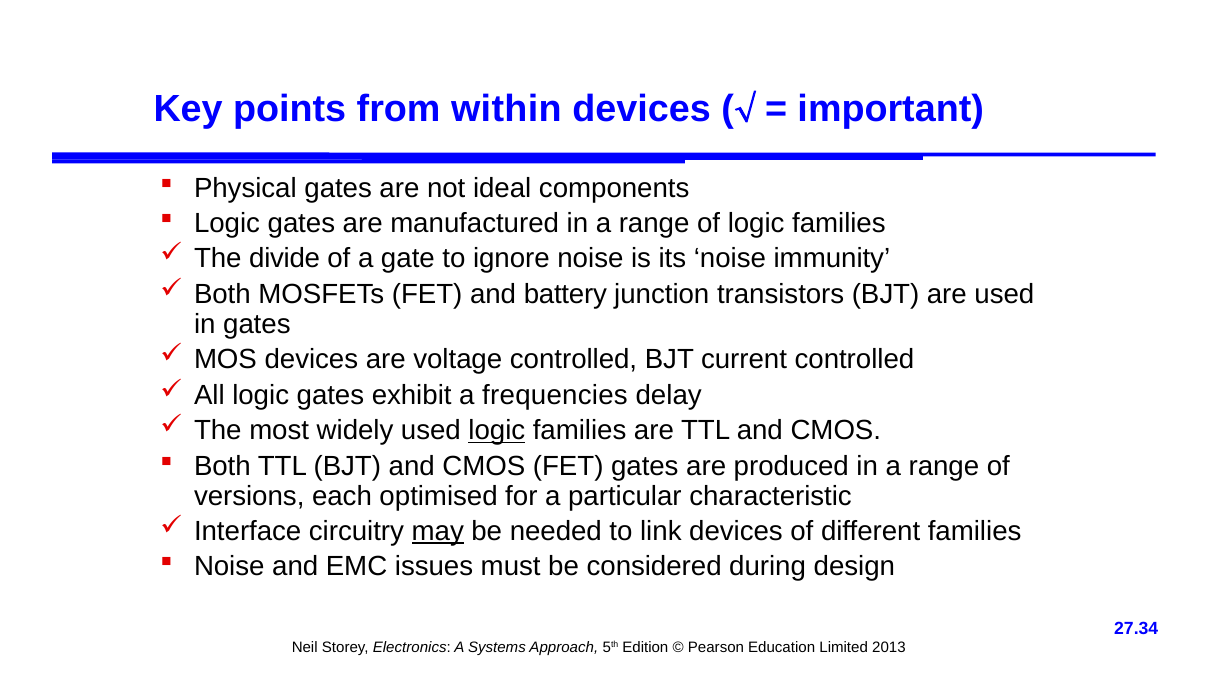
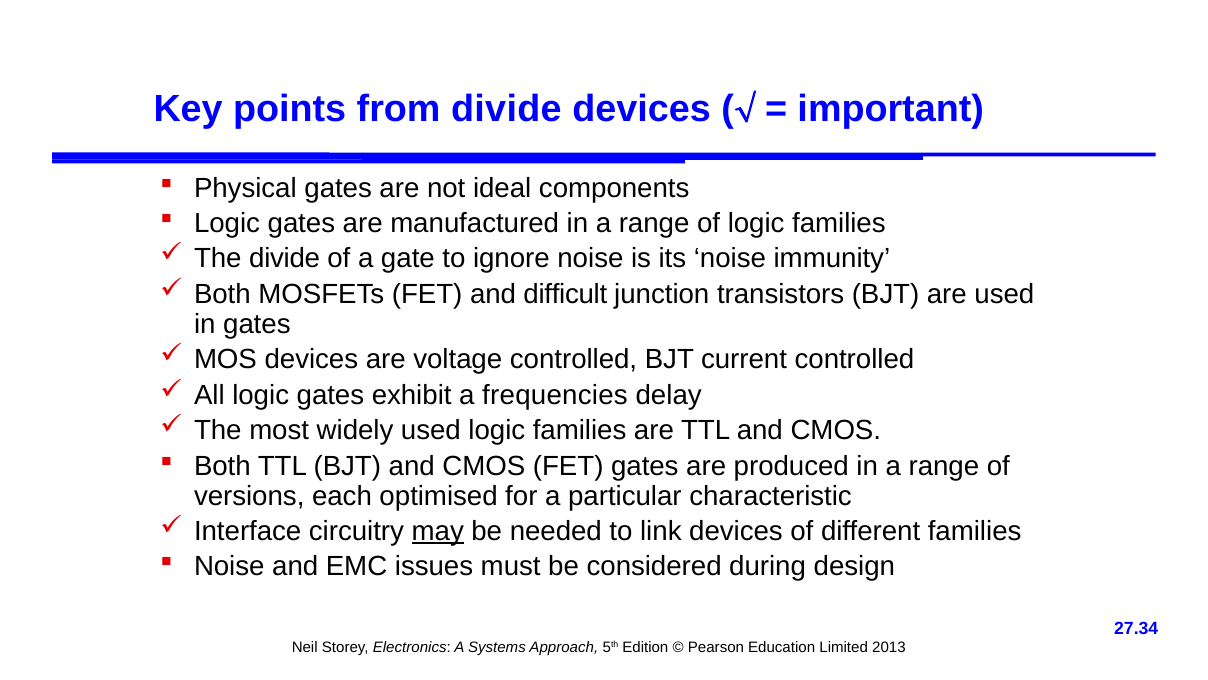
from within: within -> divide (506, 109)
battery: battery -> difficult (565, 294)
logic underline: present -> none (497, 430)
